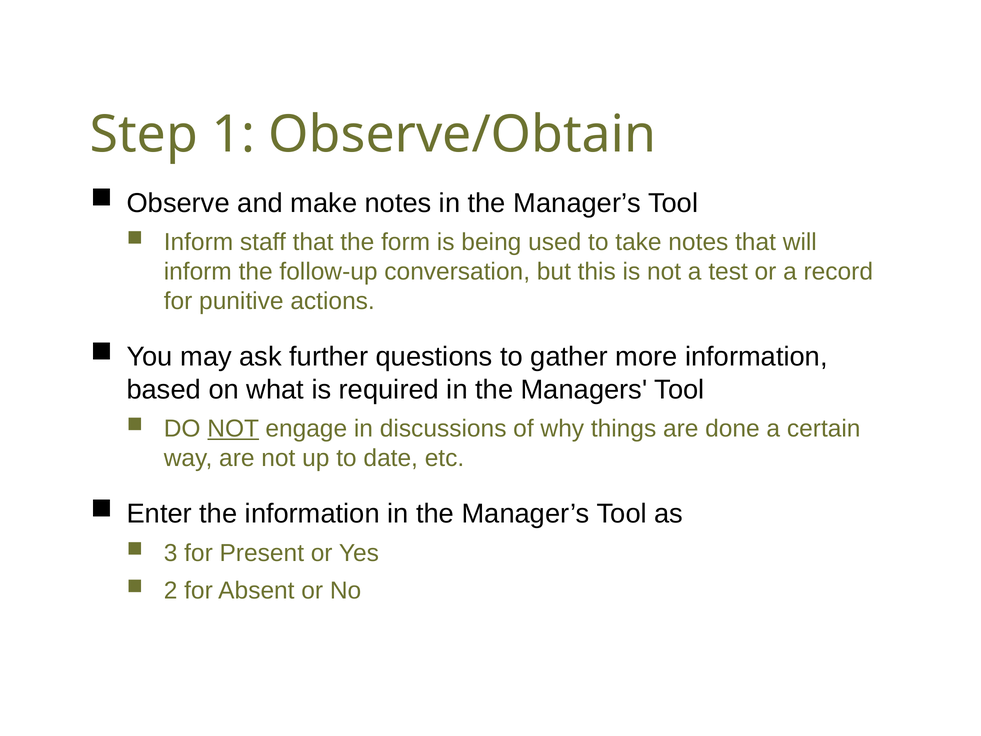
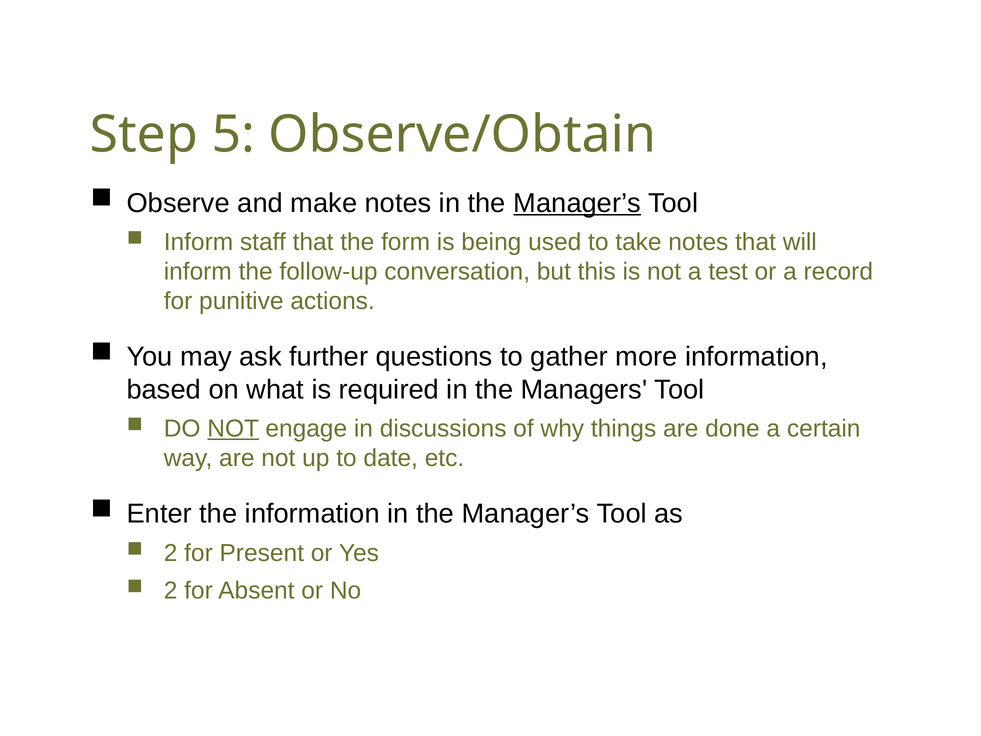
1: 1 -> 5 (233, 135)
Manager’s underline: none -> present (577, 203)
3: 3 -> 2 (171, 553)
